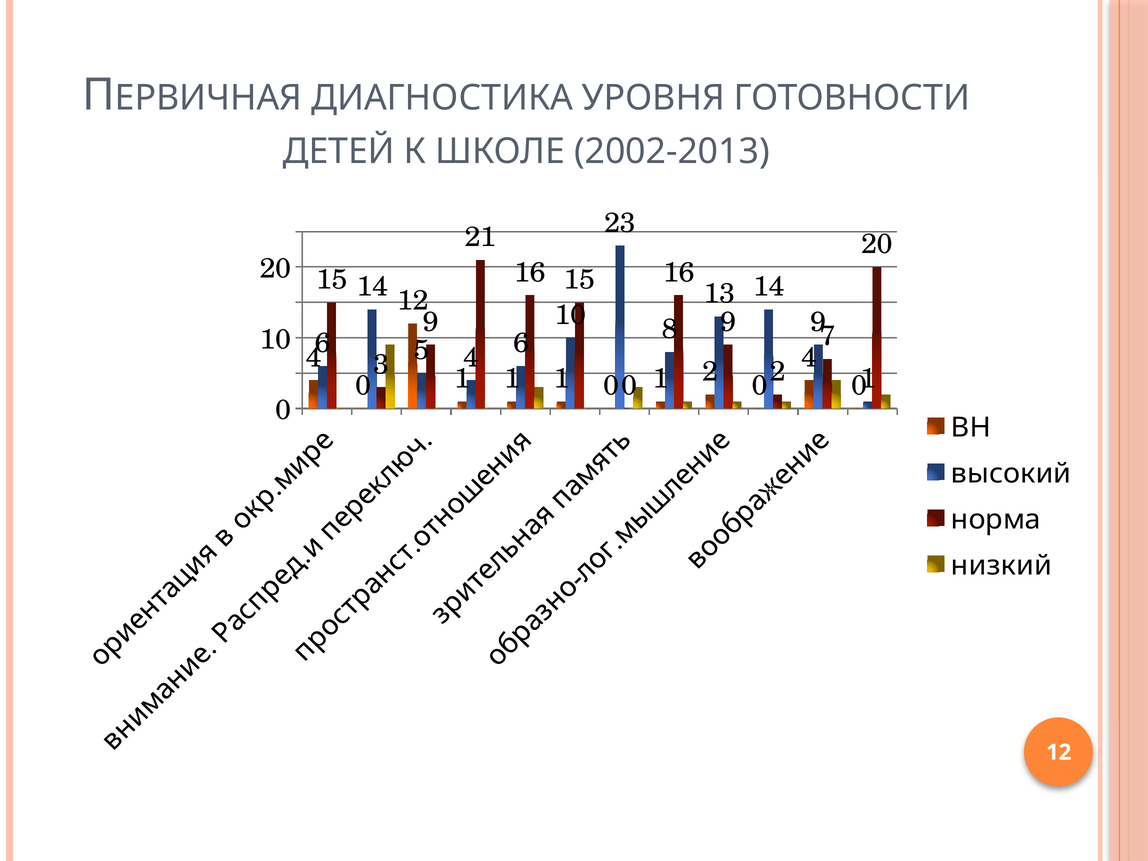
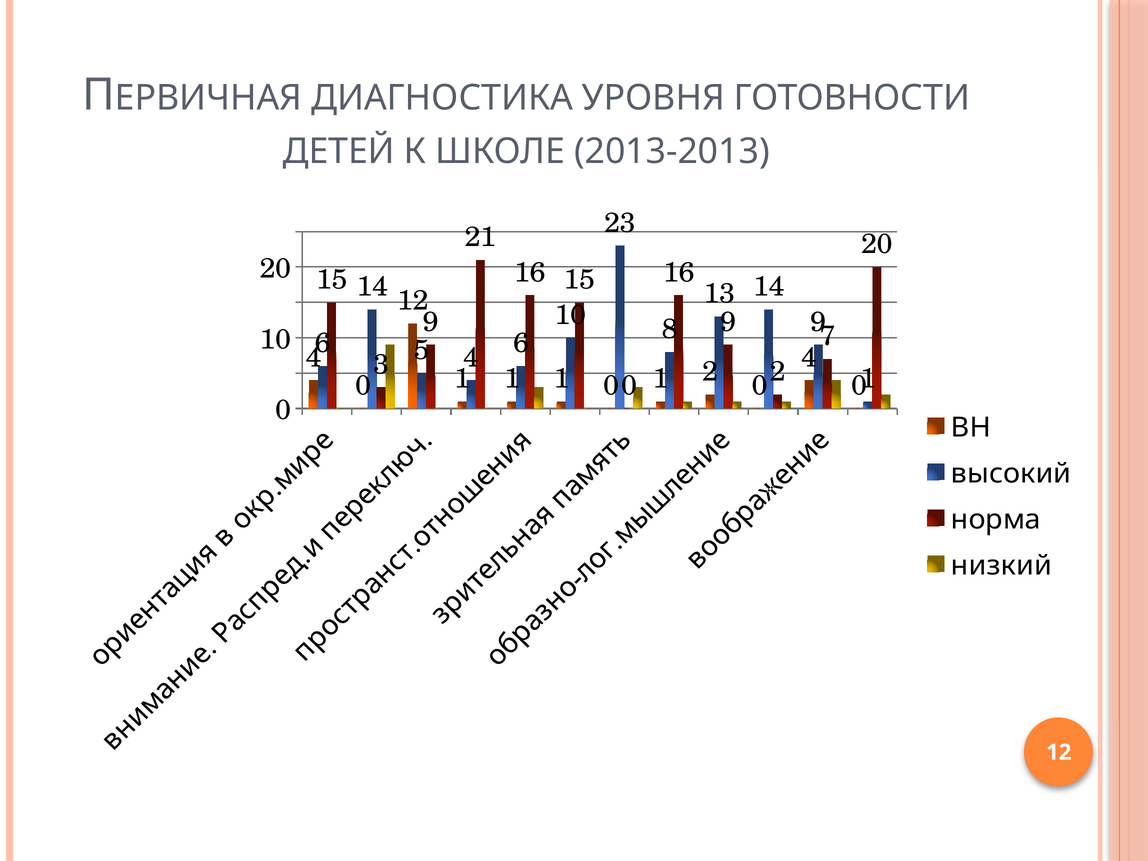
2002-2013: 2002-2013 -> 2013-2013 (672, 152)
